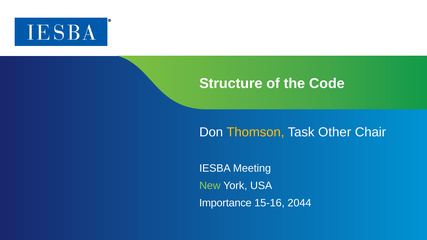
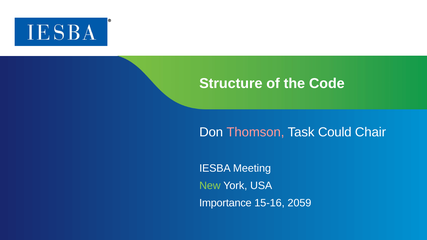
Thomson colour: yellow -> pink (255, 132)
Other: Other -> Could (335, 132)
2044: 2044 -> 2059 (299, 203)
